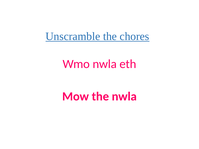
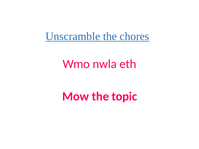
the nwla: nwla -> topic (124, 97)
